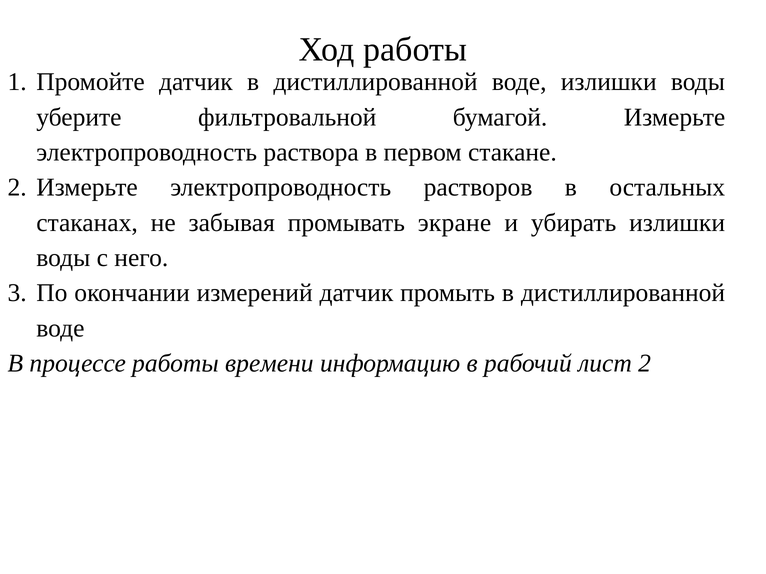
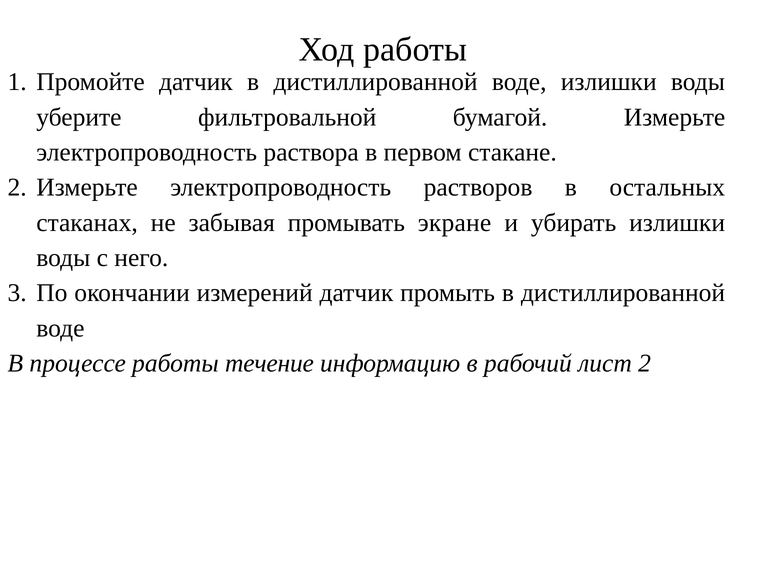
времени: времени -> течение (269, 364)
